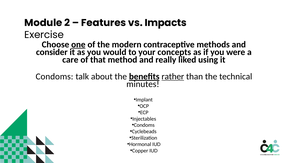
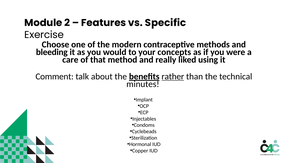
Impacts: Impacts -> Specific (166, 23)
one underline: present -> none (78, 44)
consider: consider -> bleeding (52, 52)
Condoms: Condoms -> Comment (55, 76)
